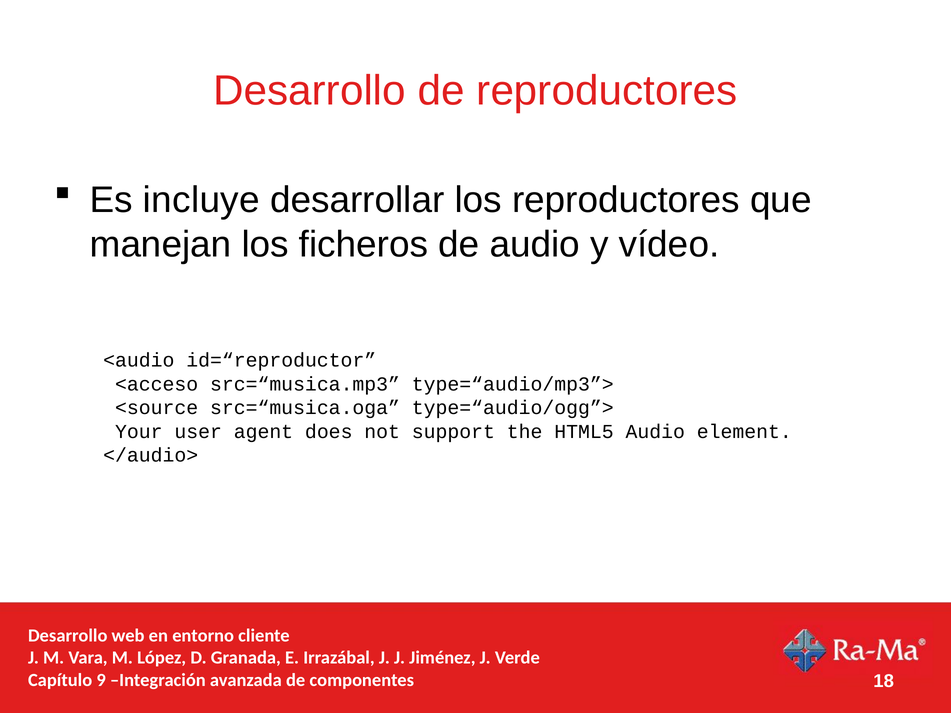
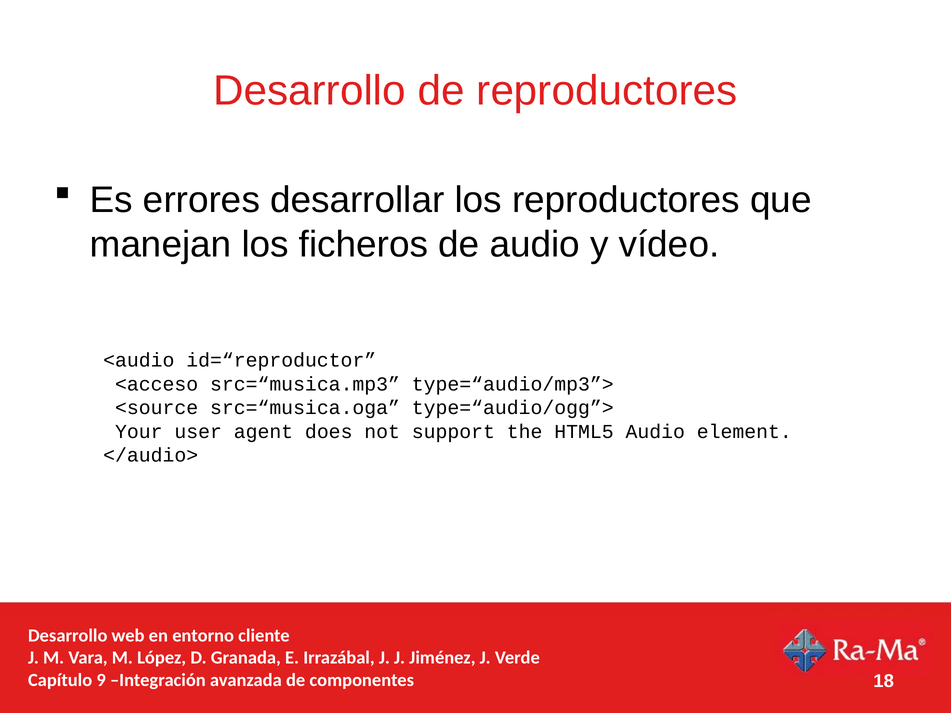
incluye: incluye -> errores (202, 200)
